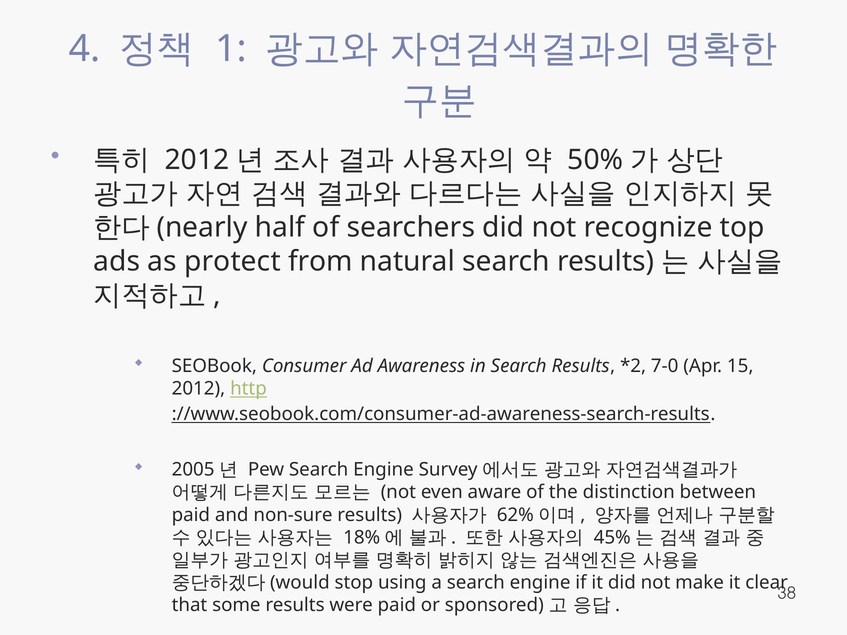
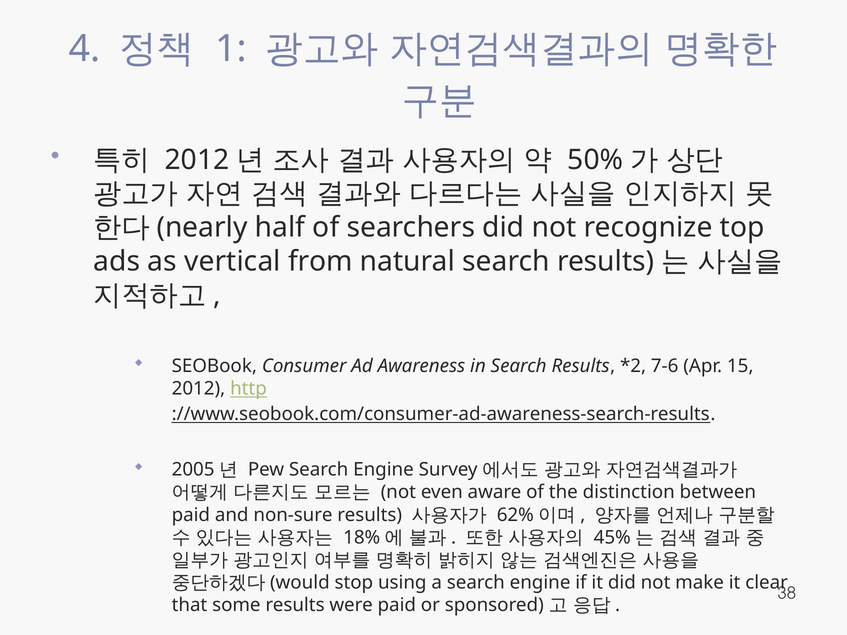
protect: protect -> vertical (232, 261)
7-0: 7-0 -> 7-6 (665, 366)
